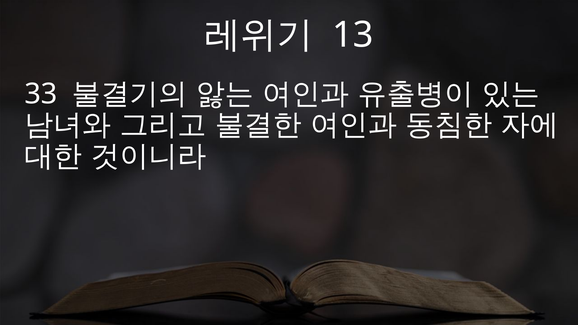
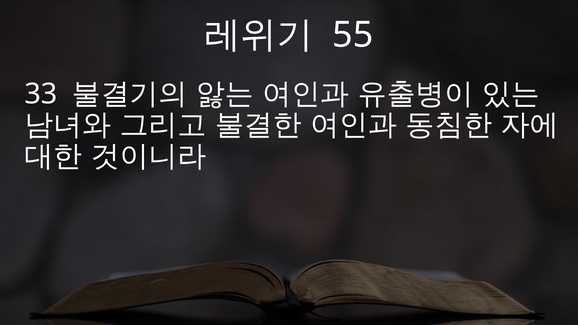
13: 13 -> 55 (353, 35)
